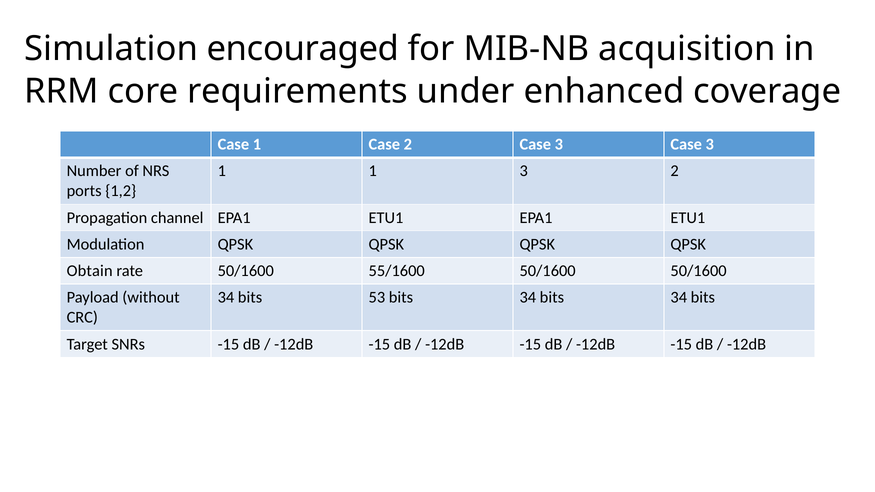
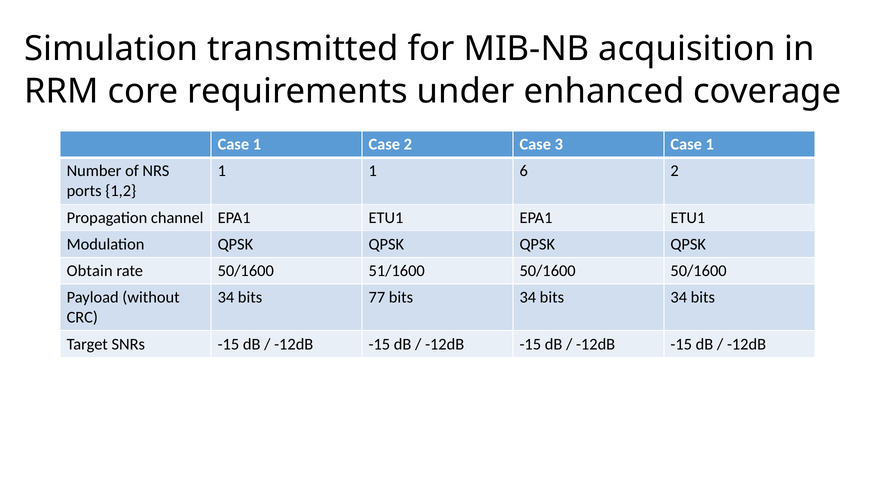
encouraged: encouraged -> transmitted (303, 49)
3 Case 3: 3 -> 1 (710, 145)
1 3: 3 -> 6 (524, 171)
55/1600: 55/1600 -> 51/1600 (397, 271)
53: 53 -> 77 (377, 298)
